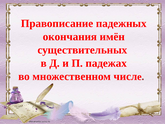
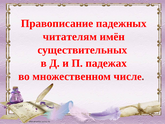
окончания: окончания -> читателям (70, 37)
